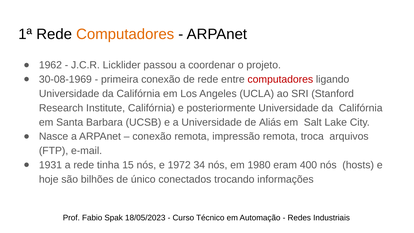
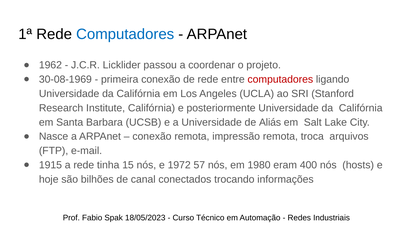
Computadores colour: orange -> blue (125, 34)
1931: 1931 -> 1915 (50, 165)
34: 34 -> 57 (199, 165)
único: único -> canal (143, 179)
